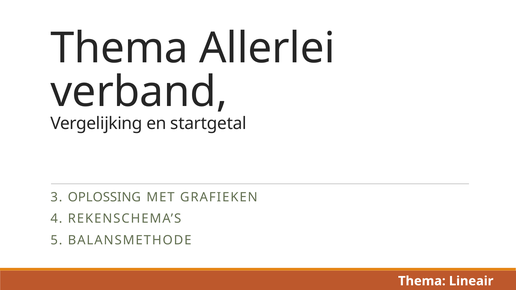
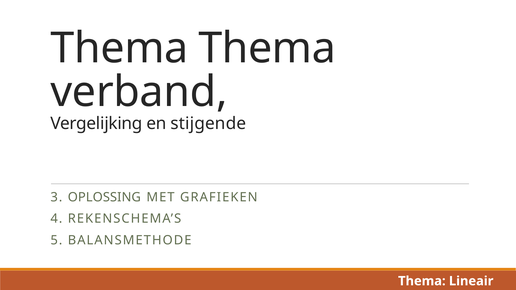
Thema Allerlei: Allerlei -> Thema (267, 48)
startgetal: startgetal -> stijgende (208, 123)
